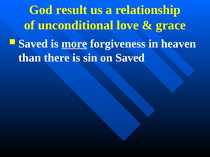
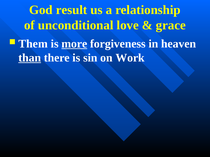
Saved: Saved -> Them (33, 44)
than underline: none -> present (30, 58)
on Saved: Saved -> Work (130, 58)
